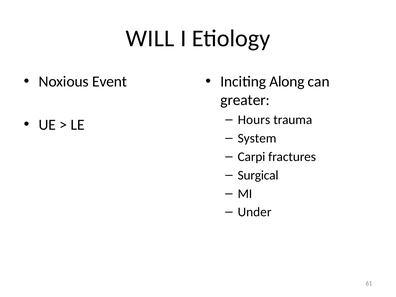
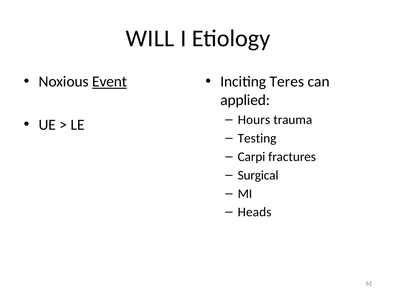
Event underline: none -> present (110, 82)
Along: Along -> Teres (287, 82)
greater: greater -> applied (245, 100)
System: System -> Testing (257, 138)
Under: Under -> Heads (255, 212)
